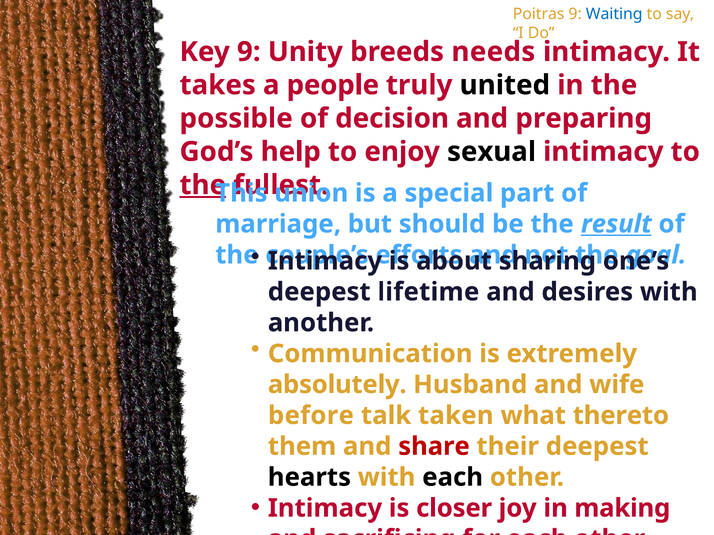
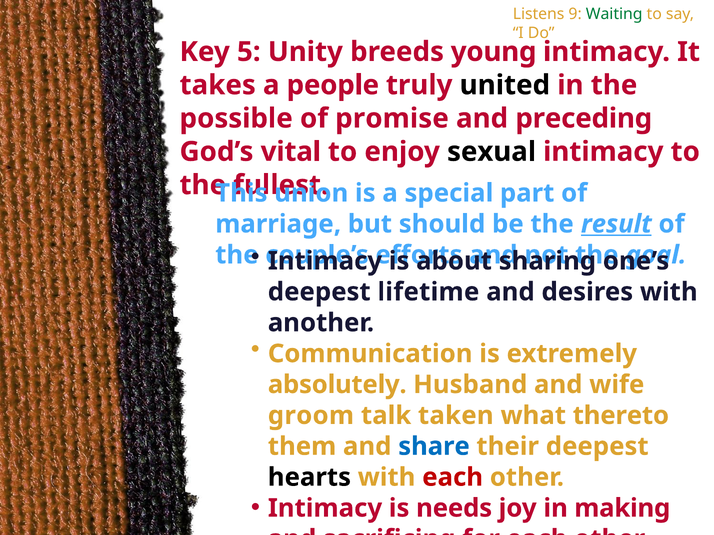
Poitras: Poitras -> Listens (539, 14)
Waiting colour: blue -> green (614, 14)
Key 9: 9 -> 5 (249, 52)
needs: needs -> young (494, 52)
decision: decision -> promise (392, 119)
preparing: preparing -> preceding (584, 119)
help: help -> vital (291, 152)
the underline: present -> none (203, 185)
before: before -> groom (311, 416)
share colour: red -> blue (434, 447)
each colour: black -> red (453, 478)
closer: closer -> needs (454, 509)
